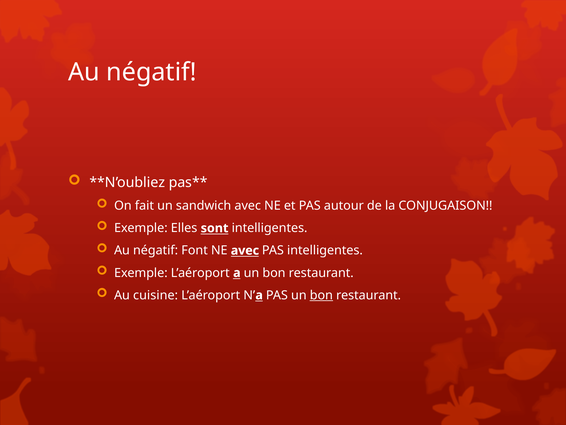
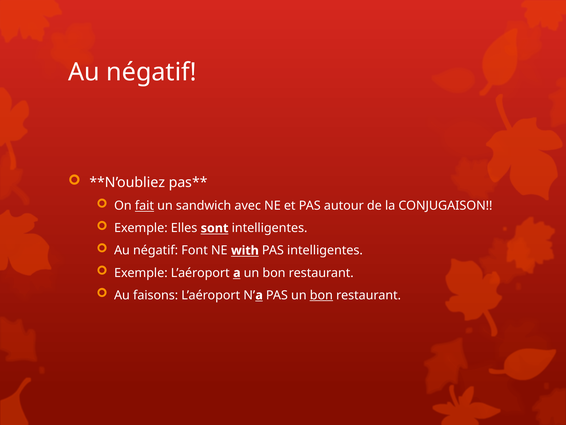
fait underline: none -> present (144, 206)
NE avec: avec -> with (245, 250)
cuisine: cuisine -> faisons (156, 295)
